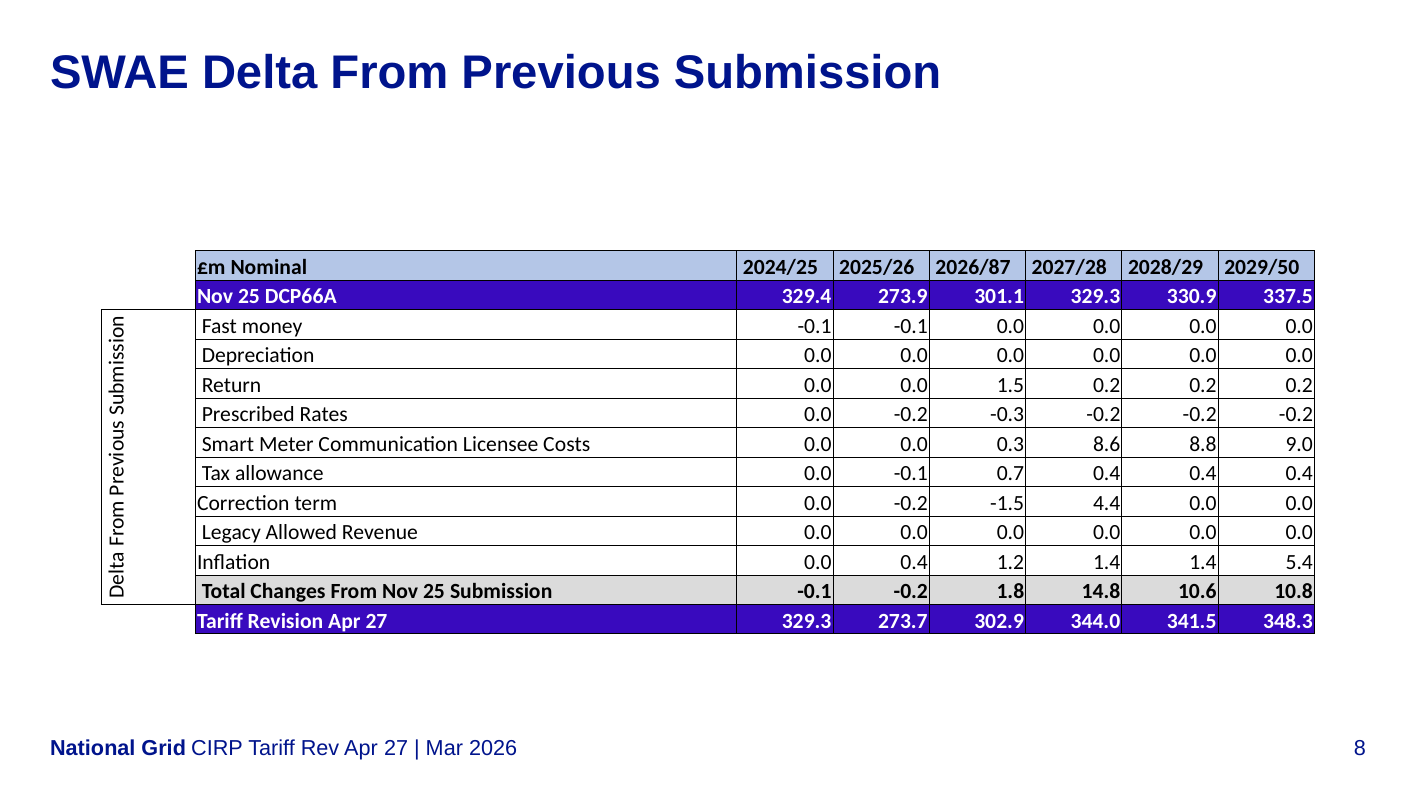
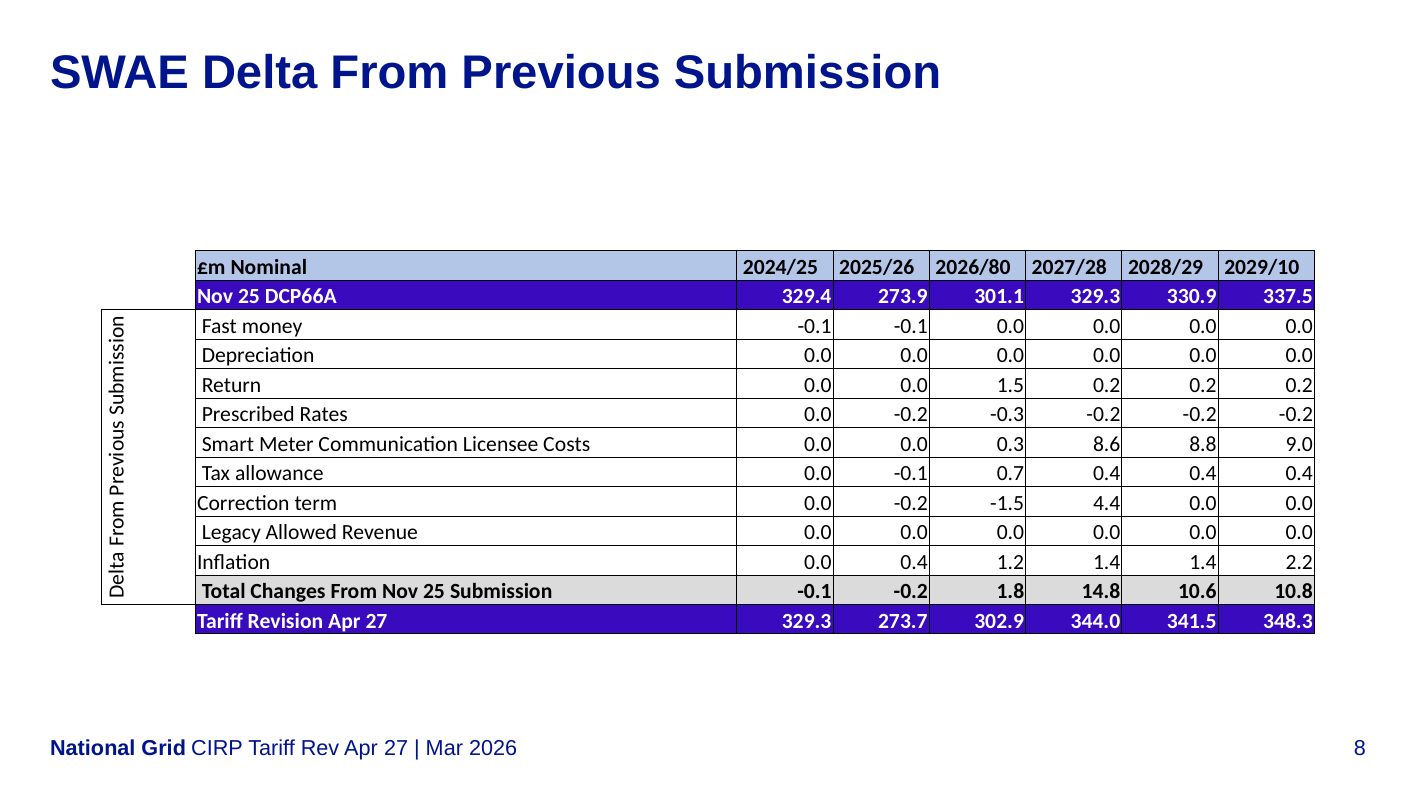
2026/87: 2026/87 -> 2026/80 (973, 267)
2029/50: 2029/50 -> 2029/10 (1262, 267)
5.4: 5.4 -> 2.2 (1299, 562)
